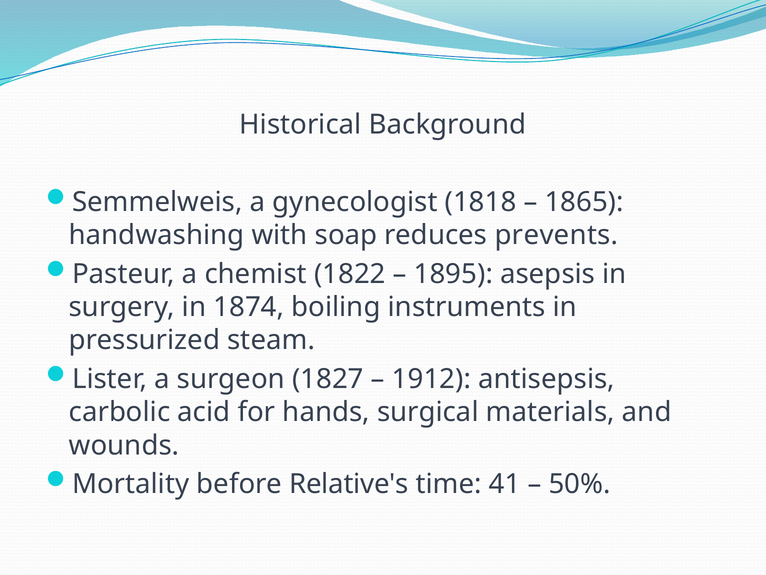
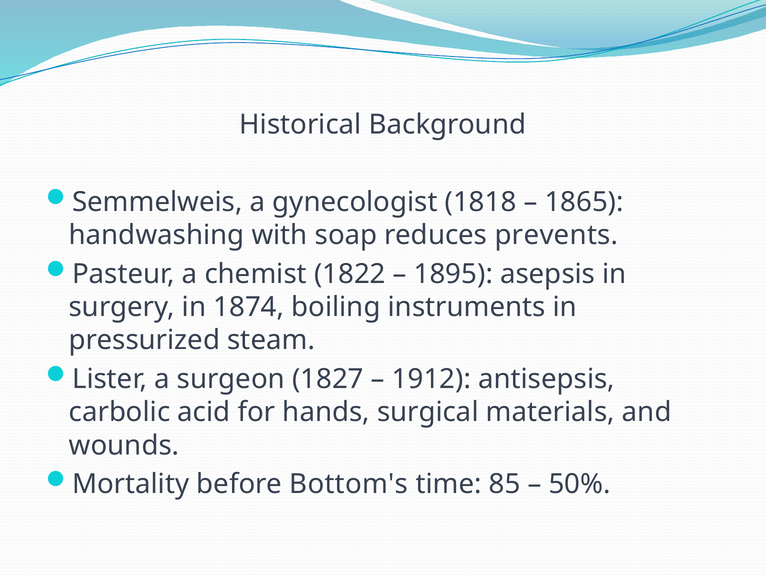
Relative's: Relative's -> Bottom's (349, 484)
41: 41 -> 85 (505, 484)
